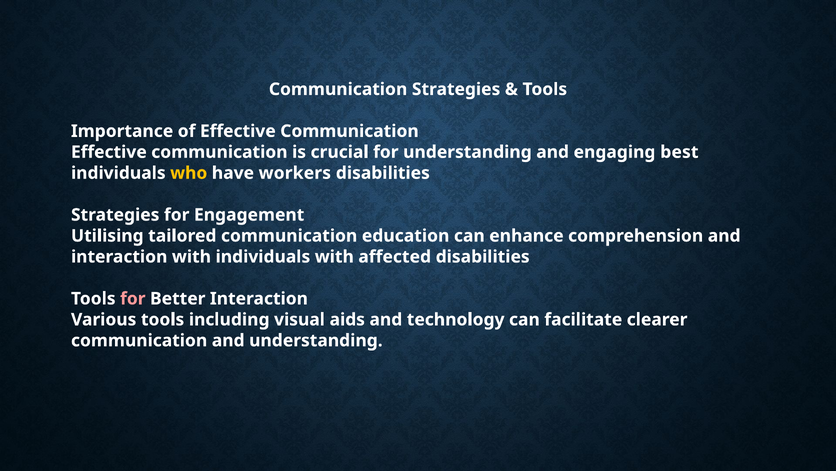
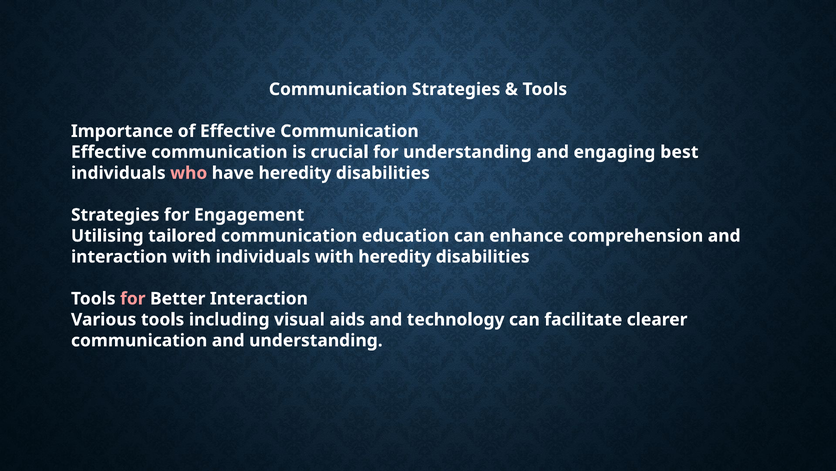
who colour: yellow -> pink (189, 173)
have workers: workers -> heredity (295, 173)
with affected: affected -> heredity (395, 256)
